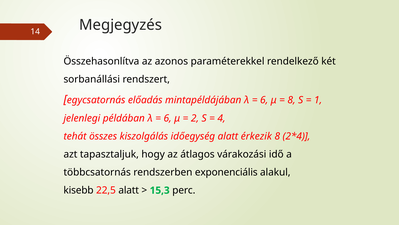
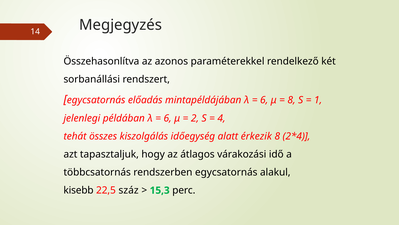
rendszerben exponenciális: exponenciális -> egycsatornás (226, 172)
22,5 alatt: alatt -> száz (129, 190)
